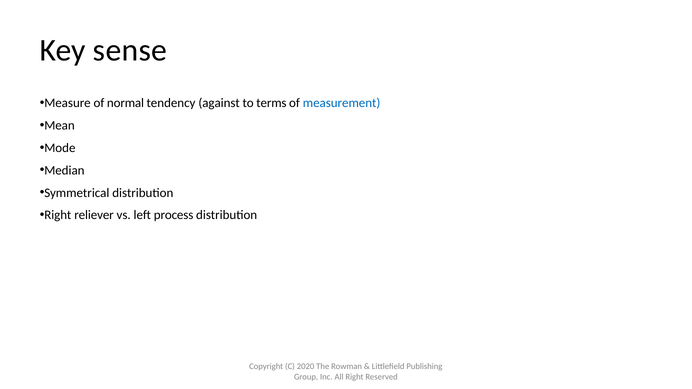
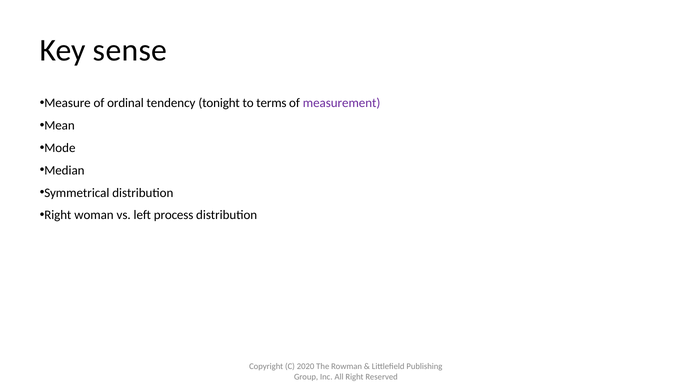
normal: normal -> ordinal (126, 103)
against: against -> tonight (219, 103)
measurement colour: blue -> purple (342, 103)
reliever: reliever -> woman (94, 215)
